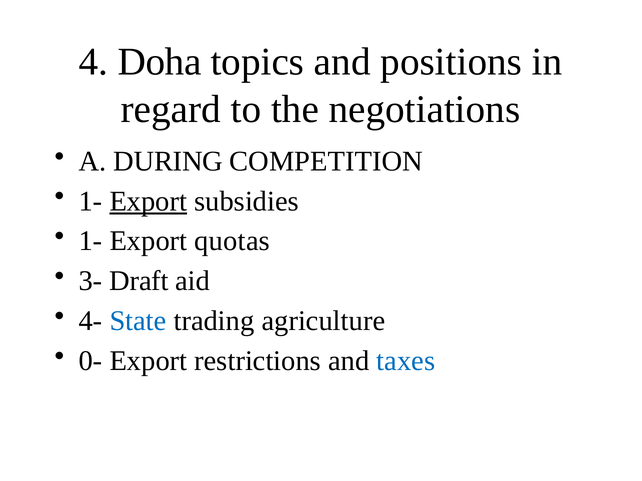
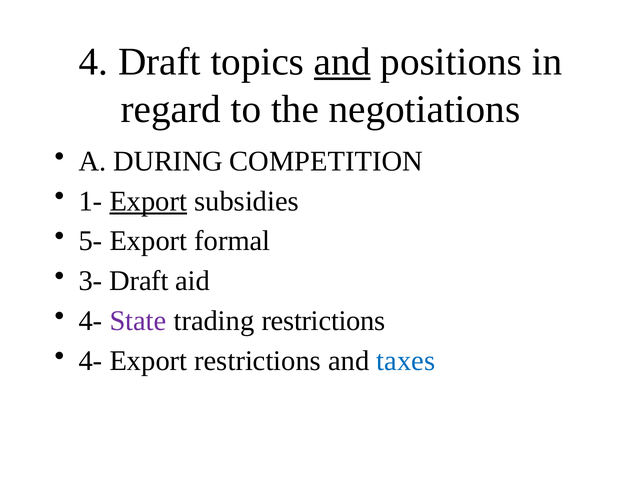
4 Doha: Doha -> Draft (159, 62)
and underline: none -> present (342, 62)
1-: 1- -> 5- (91, 241)
quotas: quotas -> formal (232, 241)
State colour: blue -> purple (138, 321)
trading agriculture: agriculture -> restrictions (324, 321)
0-: 0- -> 4- (91, 361)
